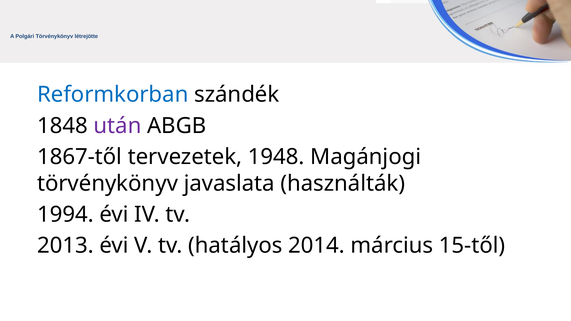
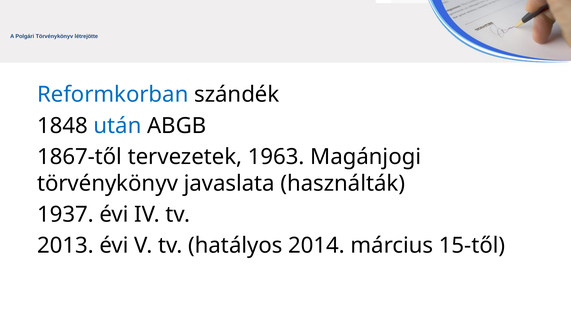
után colour: purple -> blue (117, 126)
1948: 1948 -> 1963 (276, 157)
1994: 1994 -> 1937 (65, 215)
